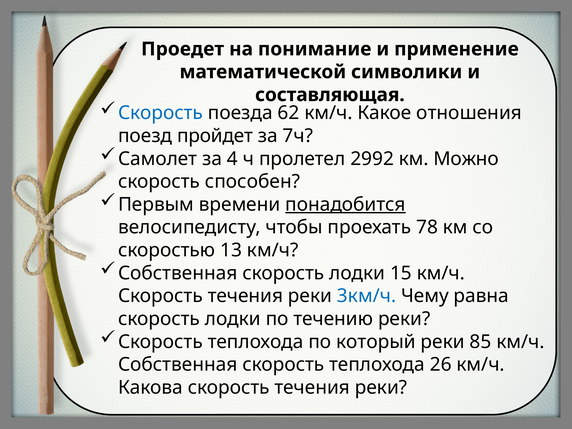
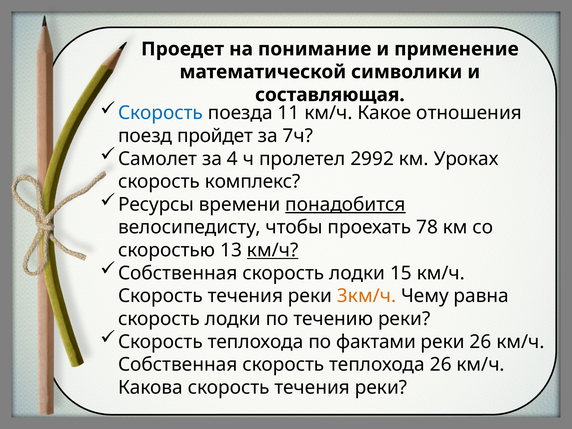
62: 62 -> 11 (288, 113)
Можно: Можно -> Уроках (466, 159)
способен: способен -> комплекс (253, 182)
Первым: Первым -> Ресурсы (156, 204)
км/ч underline: none -> present (273, 250)
3км/ч colour: blue -> orange (367, 296)
который: который -> фактами (376, 342)
реки 85: 85 -> 26 (481, 342)
